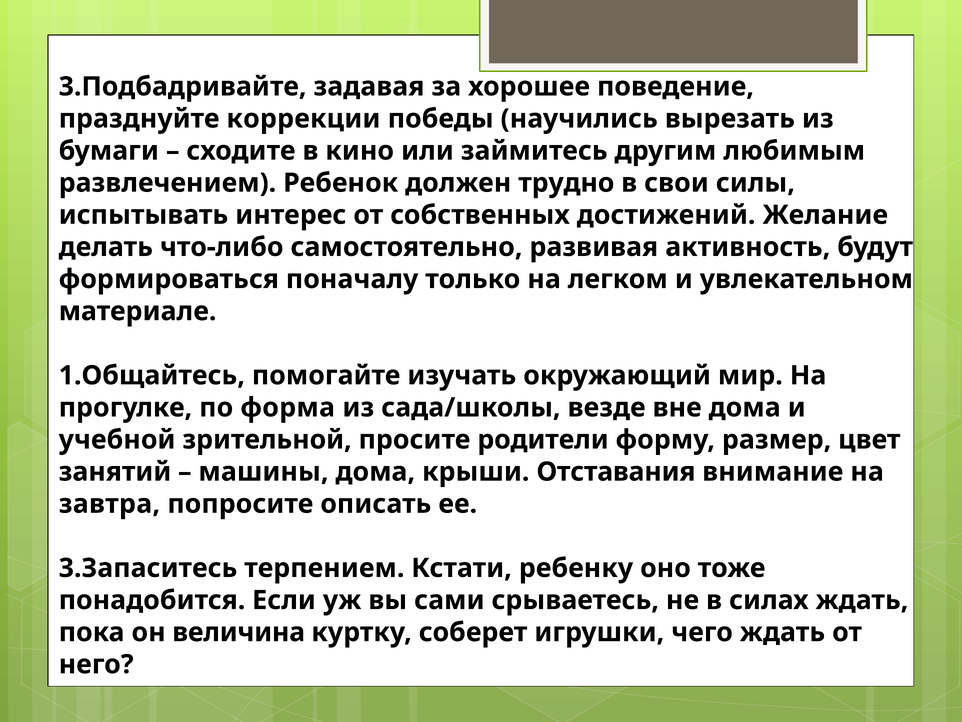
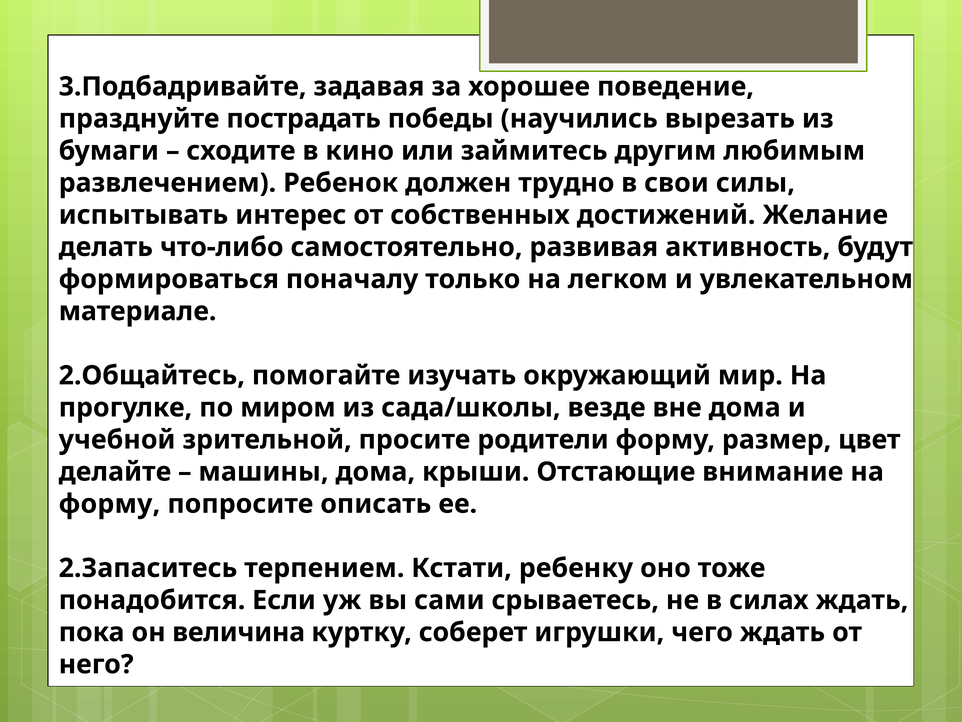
коррекции: коррекции -> пострадать (304, 119)
1.Общайтесь: 1.Общайтесь -> 2.Общайтесь (152, 375)
форма: форма -> миром (288, 407)
занятий: занятий -> делайте (115, 471)
Отставания: Отставания -> Отстающие (616, 471)
завтра: завтра -> форму (109, 504)
3.Запаситесь: 3.Запаситесь -> 2.Запаситесь (148, 568)
